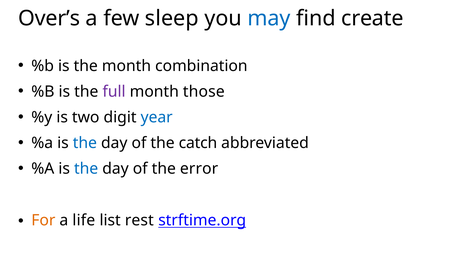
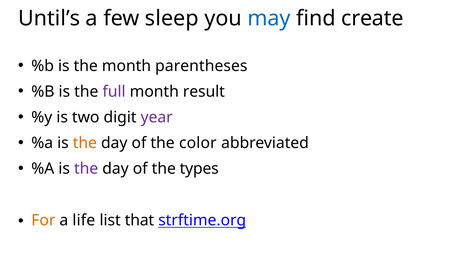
Over’s: Over’s -> Until’s (49, 18)
combination: combination -> parentheses (201, 66)
those: those -> result (204, 91)
year colour: blue -> purple (157, 117)
the colour: blue -> orange (85, 143)
catch: catch -> color (198, 143)
the colour: blue -> purple (86, 168)
error: error -> types (199, 168)
rest: rest -> that (139, 220)
